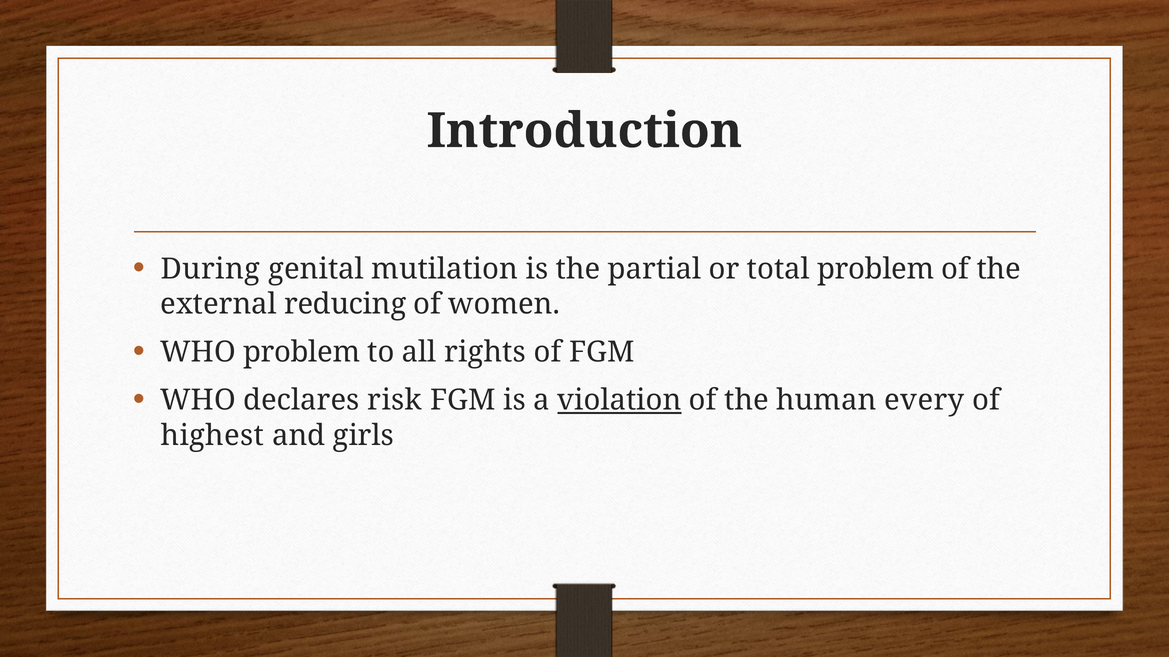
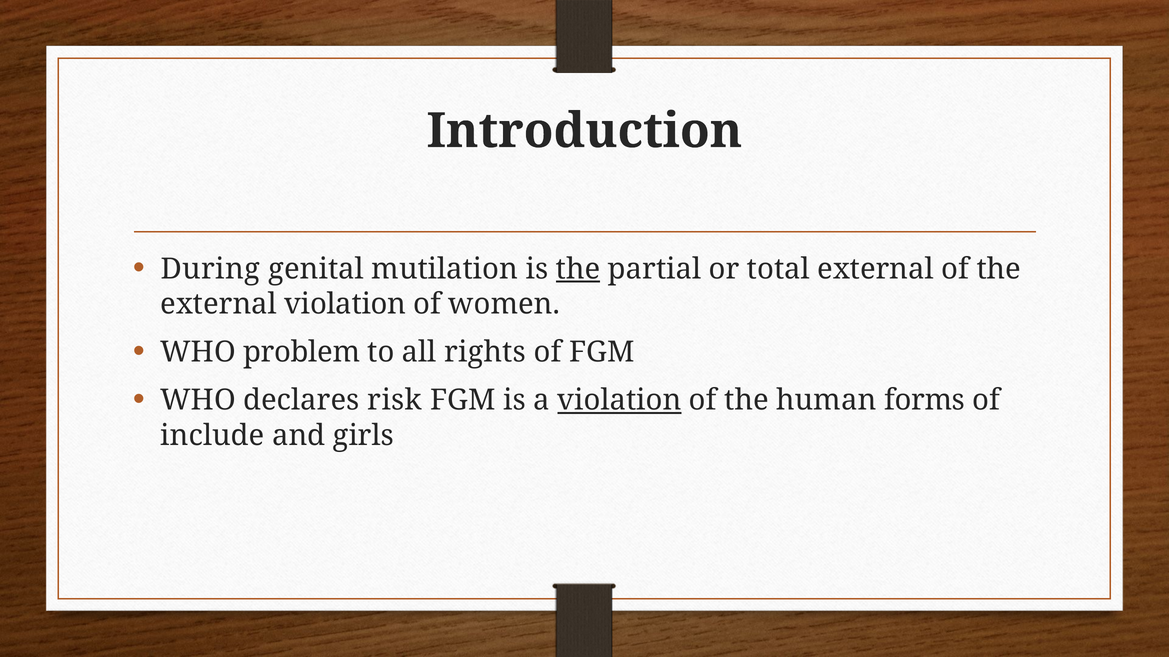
the underline: none -> present (578, 269)
total problem: problem -> external (876, 269)
external reducing: reducing -> violation (345, 304)
every: every -> forms (925, 401)
highest: highest -> include (212, 436)
